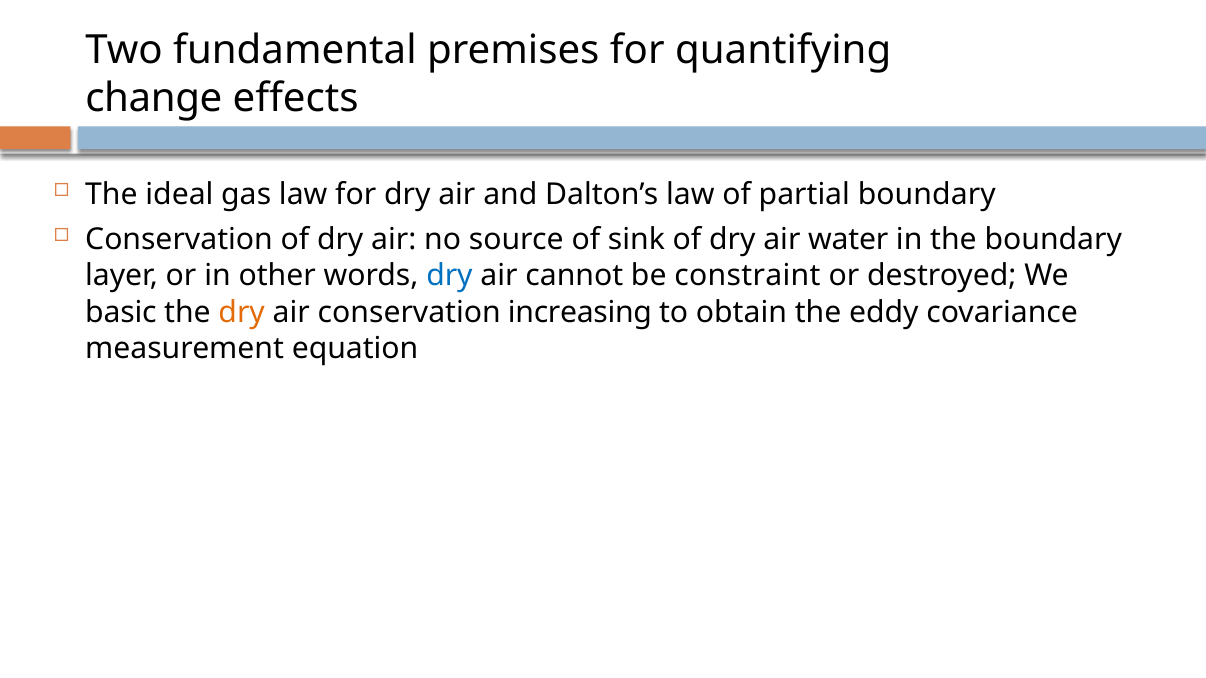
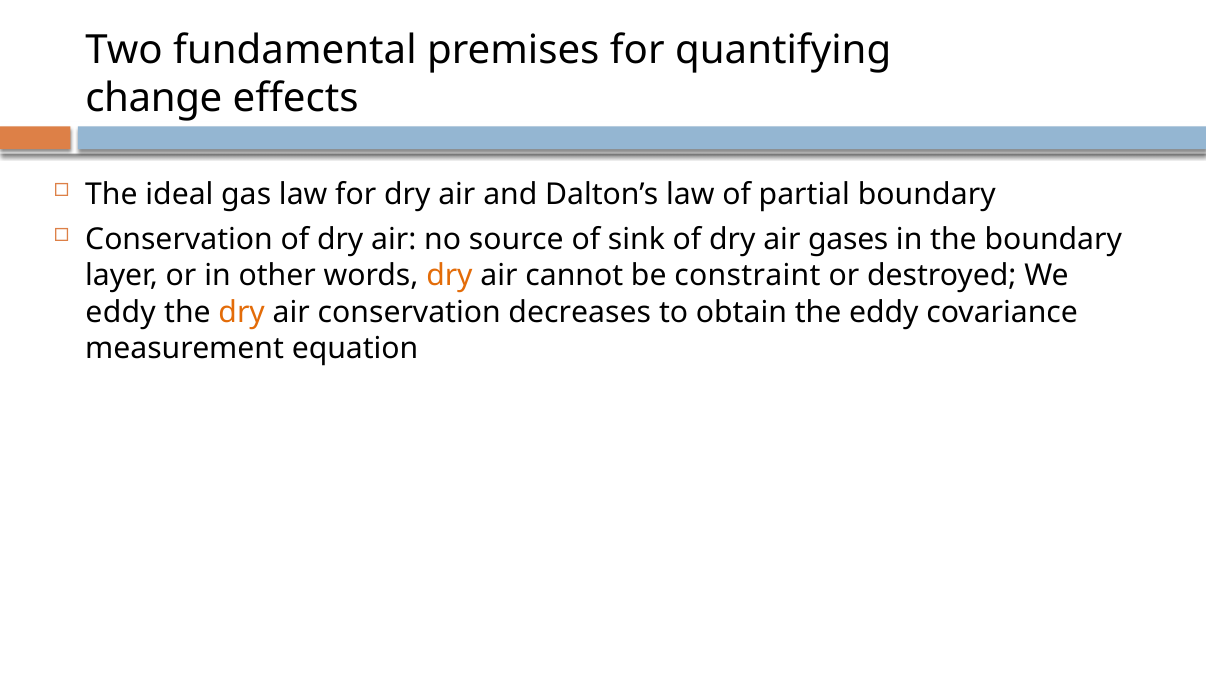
water: water -> gases (848, 240)
dry colour: blue -> orange (449, 276)
basic: basic -> eddy (121, 312)
increasing: increasing -> decreases (580, 312)
